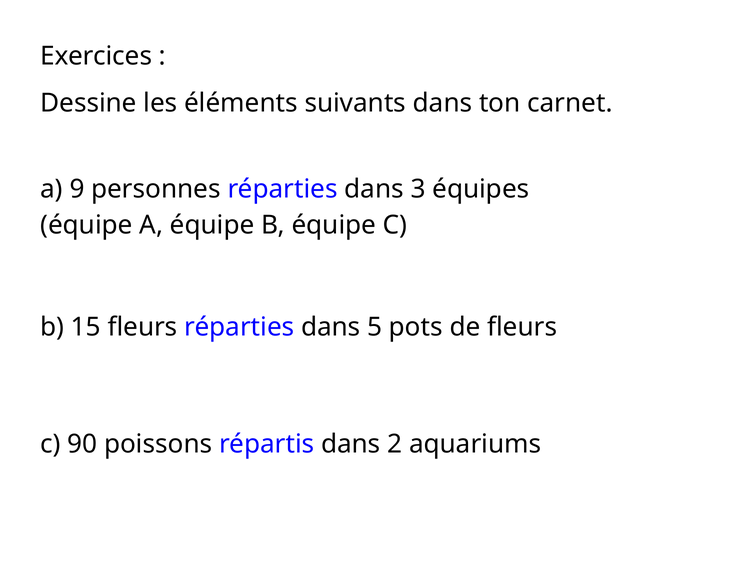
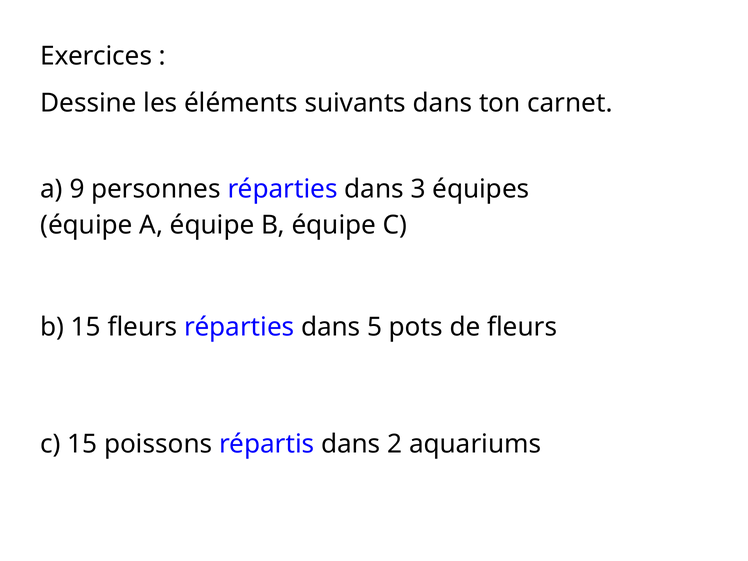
c 90: 90 -> 15 (82, 444)
